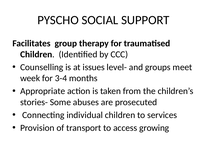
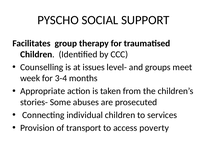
growing: growing -> poverty (154, 128)
